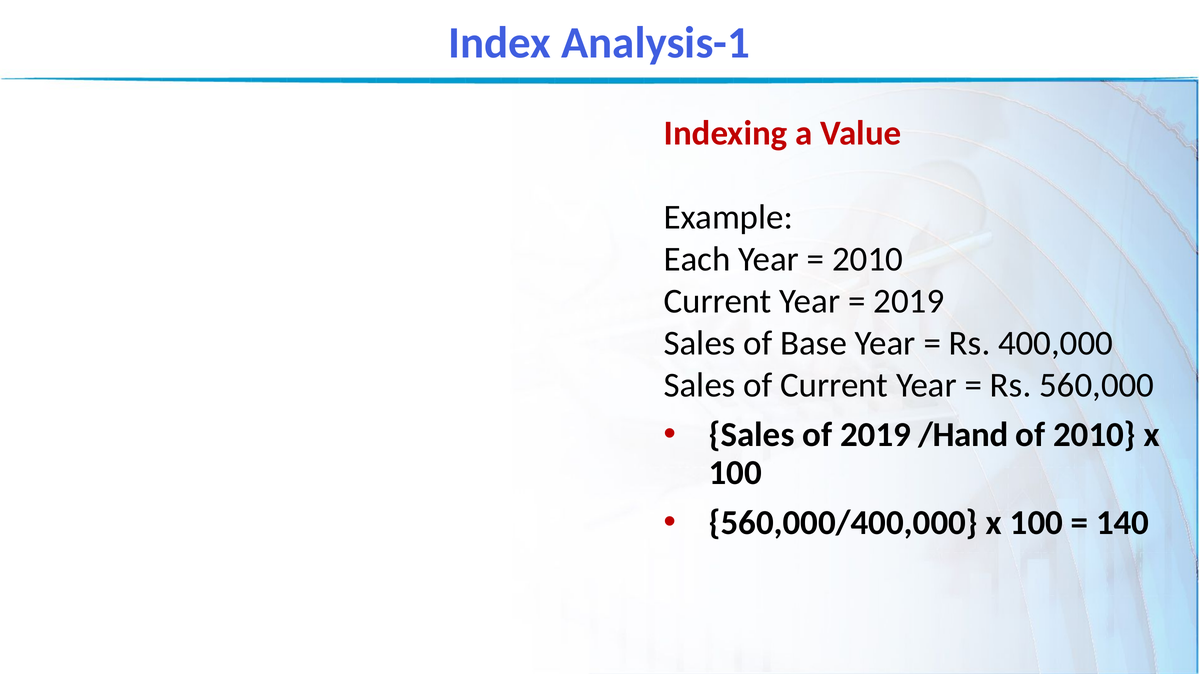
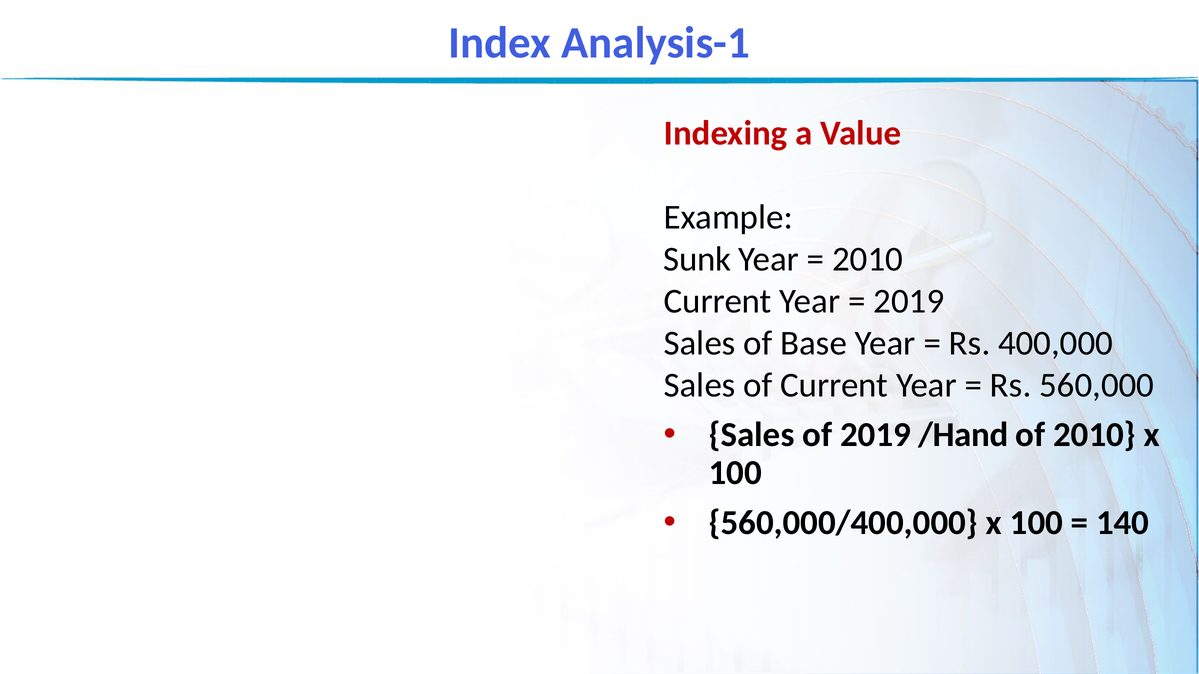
Each: Each -> Sunk (697, 259)
